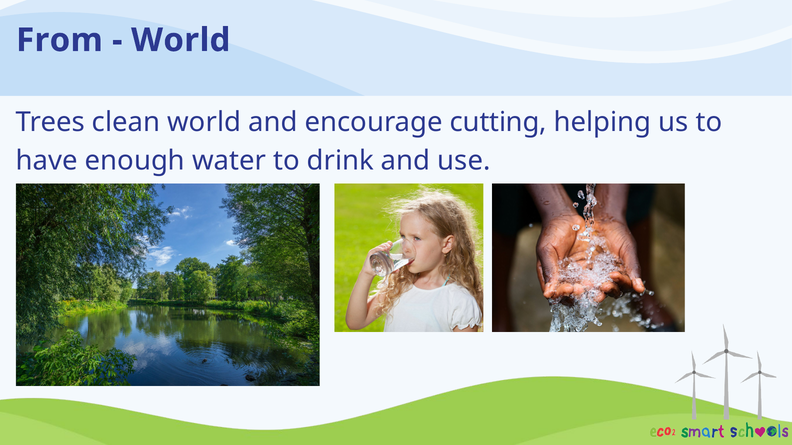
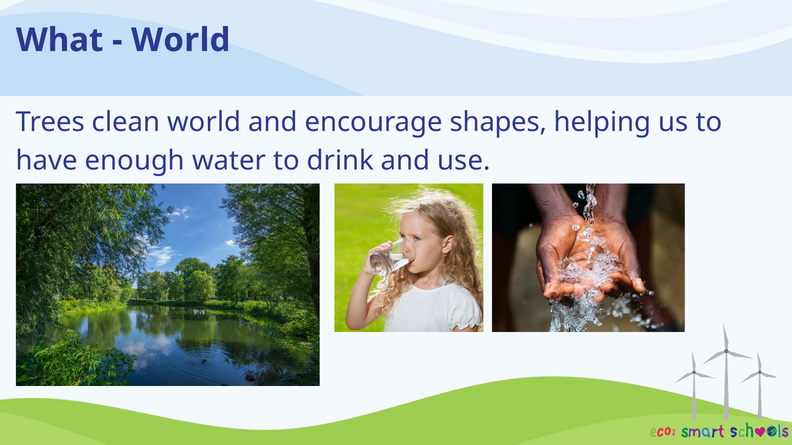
From: From -> What (60, 40)
cutting: cutting -> shapes (498, 122)
